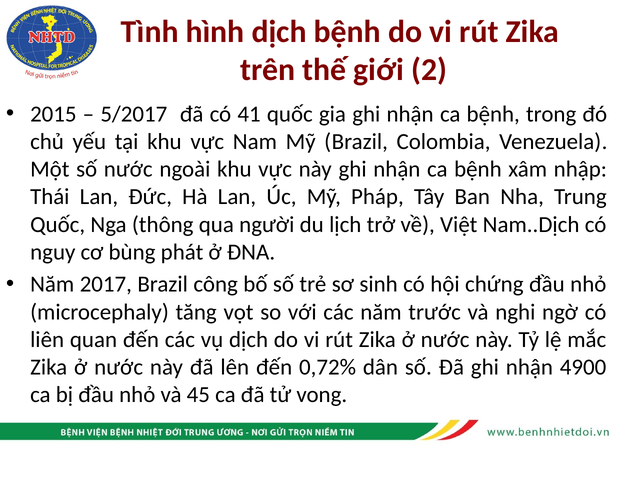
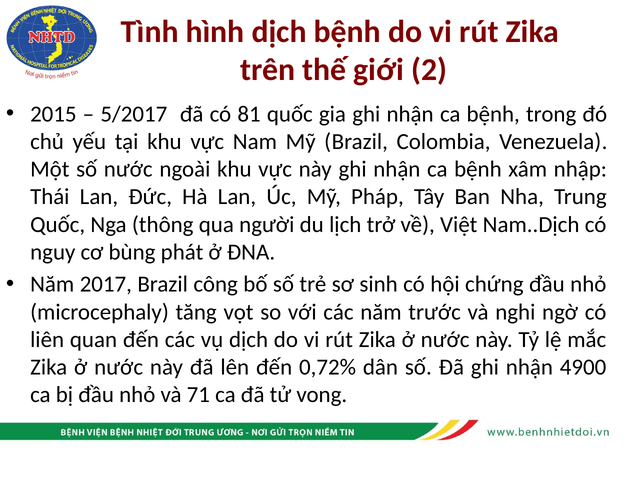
41: 41 -> 81 (249, 114)
45: 45 -> 71 (198, 394)
